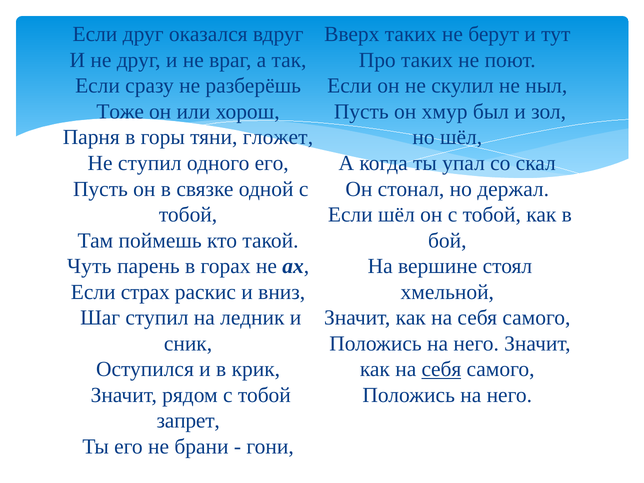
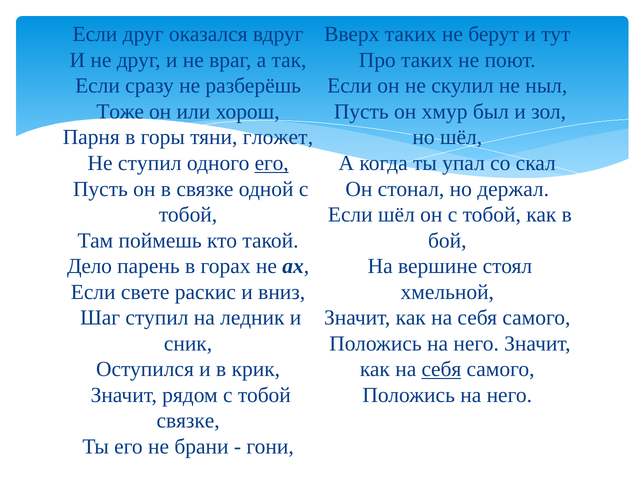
его underline: none -> present (272, 163)
Чуть: Чуть -> Дело (89, 266)
страх: страх -> свете (145, 292)
запрет: запрет -> связке (188, 421)
